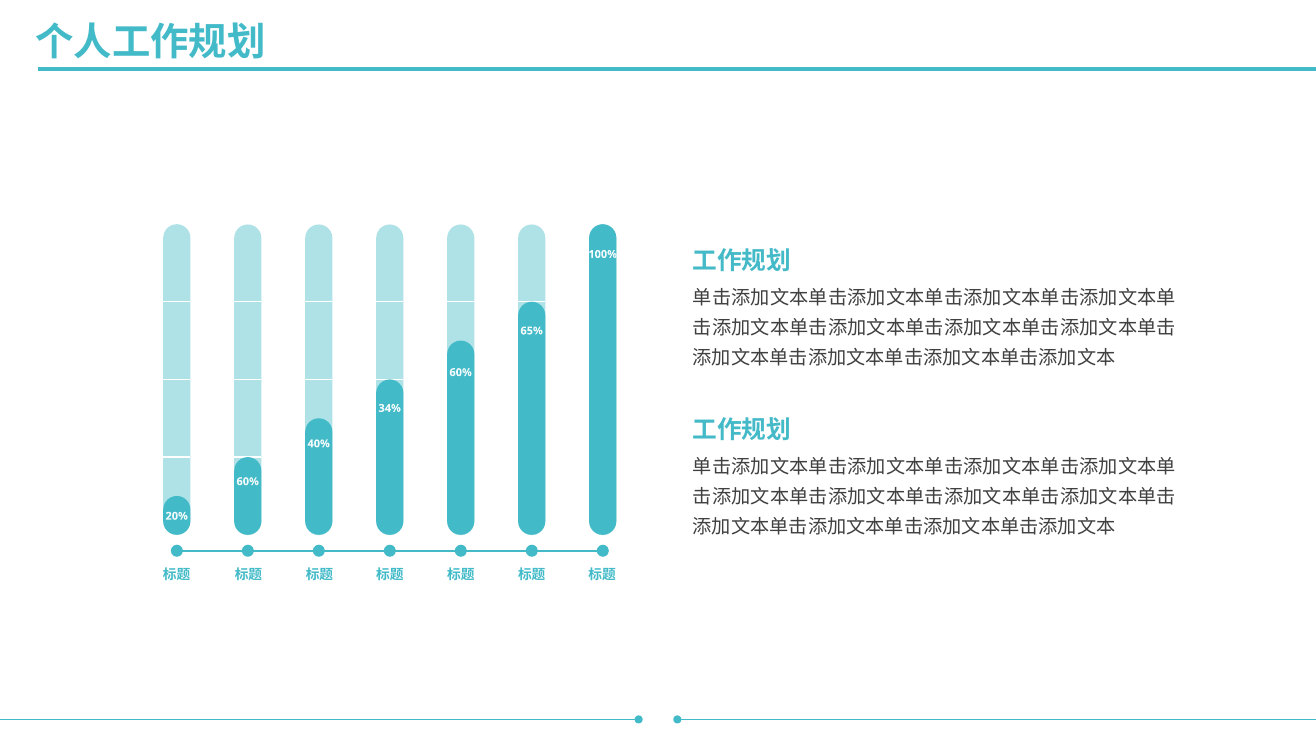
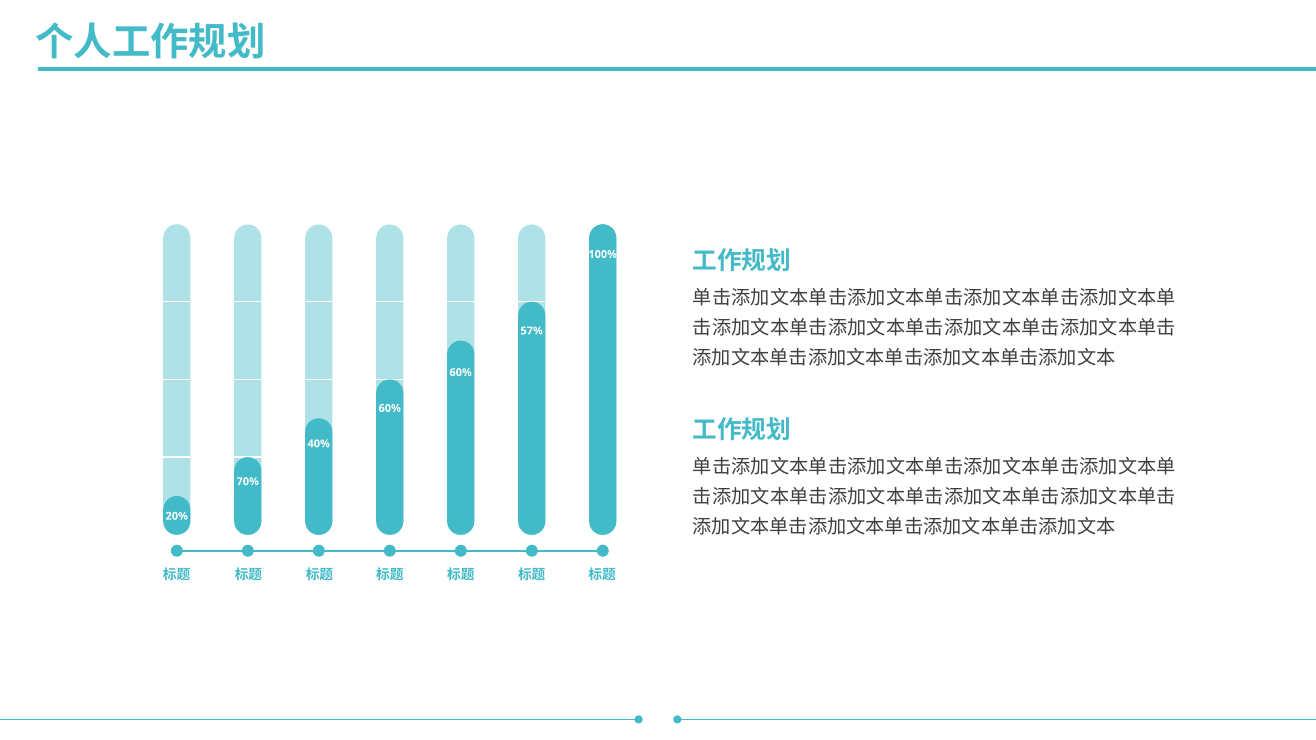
65%: 65% -> 57% (532, 331)
34%: 34% -> 60% (390, 408)
60%: 60% -> 70% (248, 482)
